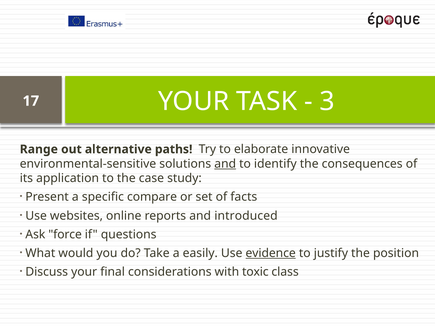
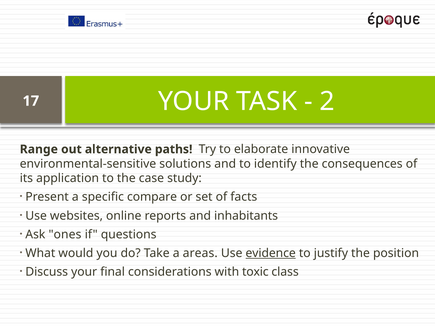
3: 3 -> 2 (327, 102)
and underline: present -> none (225, 164)
introduced: introduced -> inhabitants (246, 216)
force: force -> ones (65, 235)
easily: easily -> areas (200, 253)
